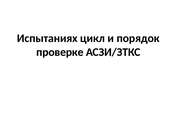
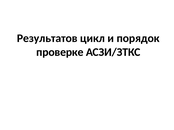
Испытаниях: Испытаниях -> Результатов (47, 38)
